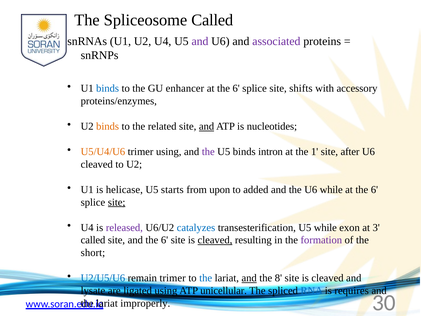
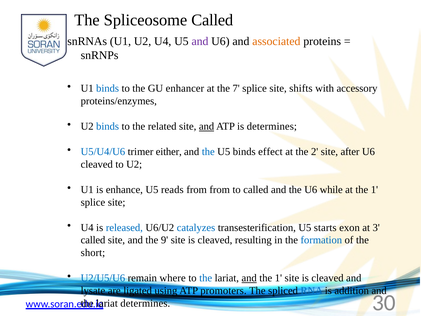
associated colour: purple -> orange (276, 41)
6: 6 -> 7 (236, 88)
binds colour: orange -> blue (108, 126)
is nucleotides: nucleotides -> determines (272, 126)
U5/U4/U6 colour: orange -> blue (103, 152)
trimer using: using -> either (169, 152)
the colour: purple -> blue (208, 152)
intron: intron -> effect (270, 152)
1: 1 -> 2 (315, 152)
helicase: helicase -> enhance (124, 189)
starts: starts -> reads (172, 189)
from upon: upon -> from (220, 189)
to added: added -> called (256, 189)
6: 6 -> 1 (374, 189)
site underline: present -> none (117, 202)
released colour: purple -> blue (124, 227)
U5 while: while -> starts (325, 227)
and the 6: 6 -> 9 (165, 240)
cleaved underline: present -> none (215, 240)
formation colour: purple -> blue (321, 240)
remain trimer: trimer -> where (173, 278)
8: 8 -> 1 (278, 278)
unicellular: unicellular -> promoters (223, 290)
requires: requires -> addition (352, 290)
lariat improperly: improperly -> determines (145, 303)
